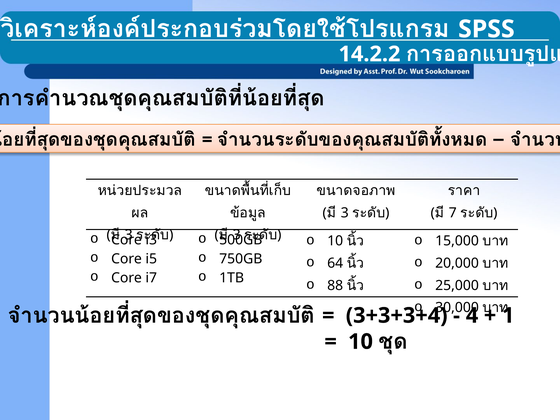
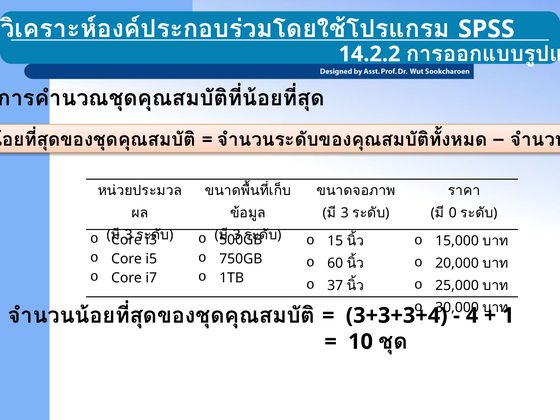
7: 7 -> 0 (453, 213)
10: 10 -> 15 (335, 241)
64: 64 -> 60 (335, 263)
88: 88 -> 37 (335, 285)
